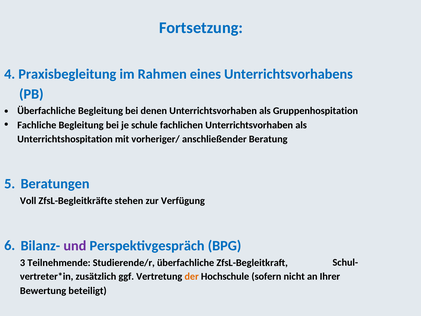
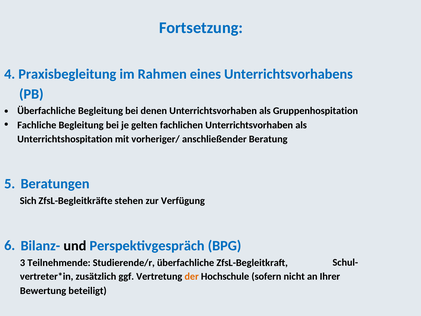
schule: schule -> gelten (144, 125)
Voll: Voll -> Sich (28, 201)
und colour: purple -> black (75, 245)
